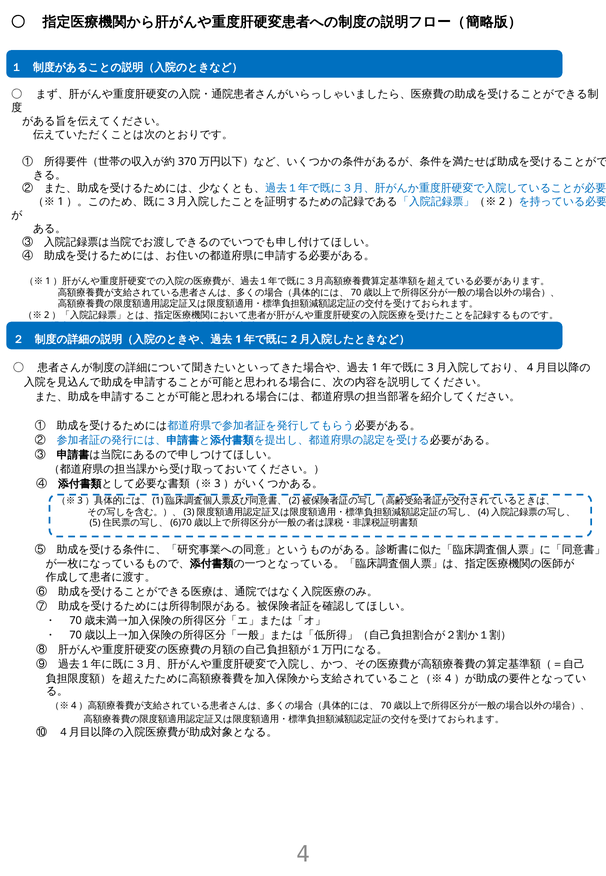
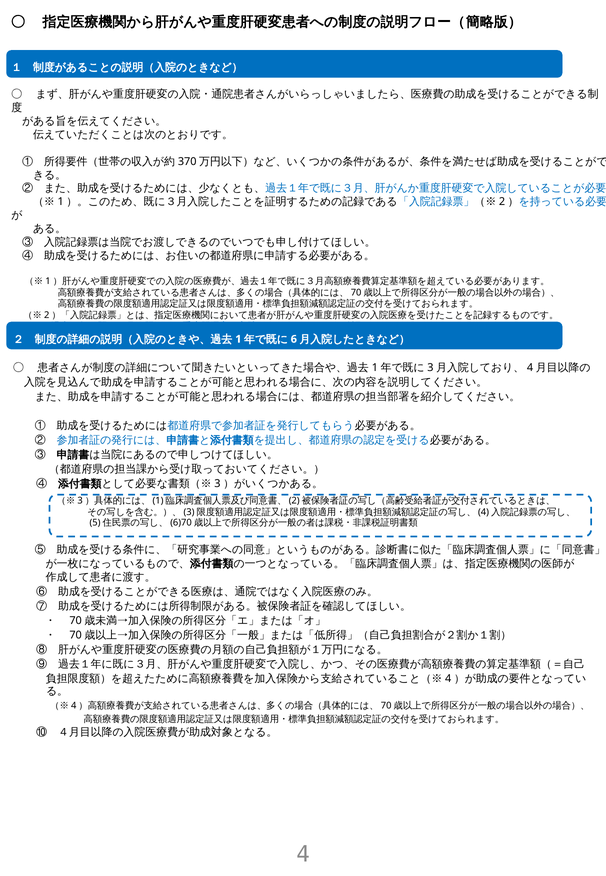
2: 2 -> 6 (294, 339)
